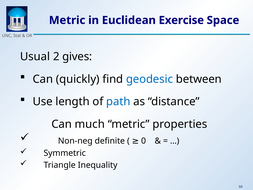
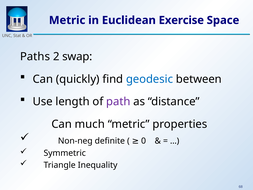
Usual: Usual -> Paths (35, 56)
gives: gives -> swap (77, 56)
path colour: blue -> purple (118, 101)
